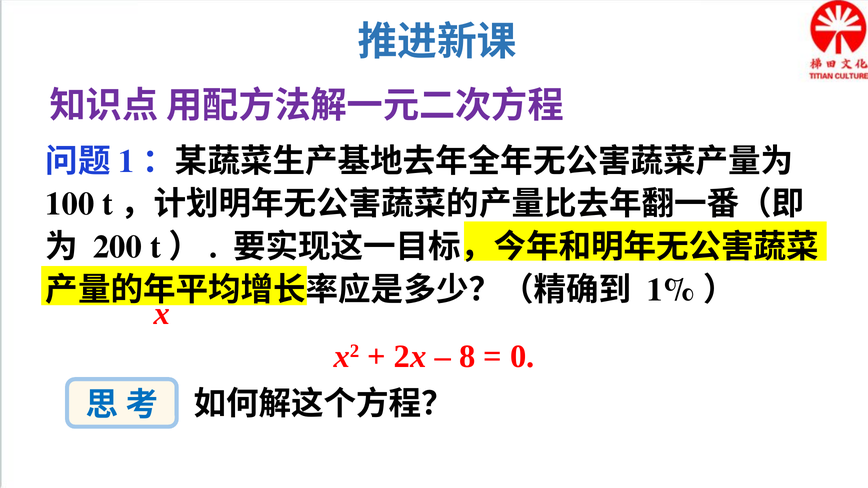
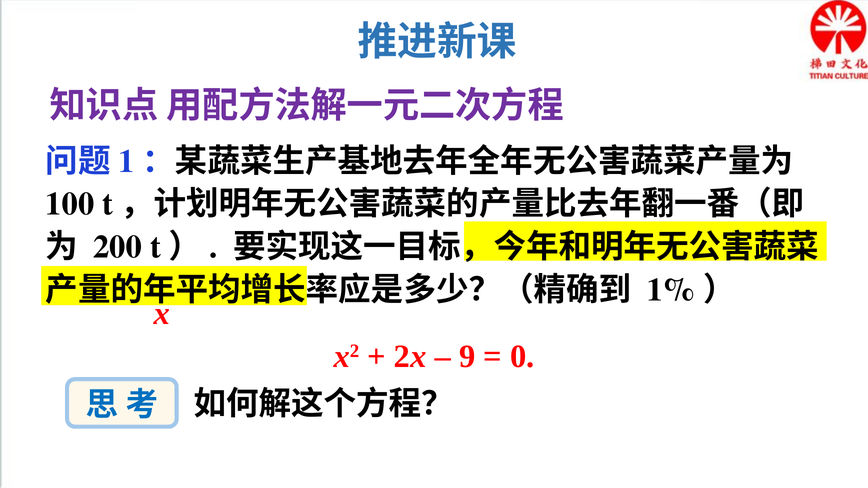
8: 8 -> 9 (467, 357)
